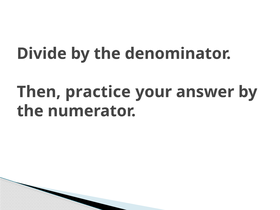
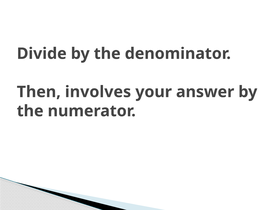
practice: practice -> involves (98, 92)
